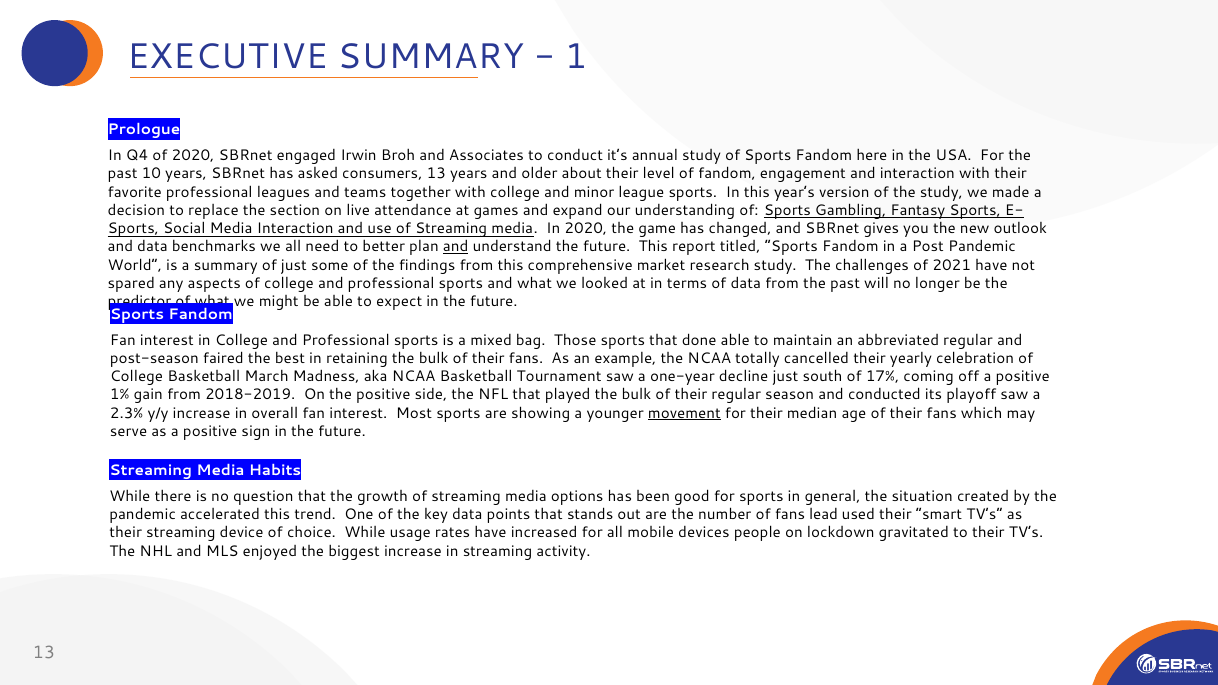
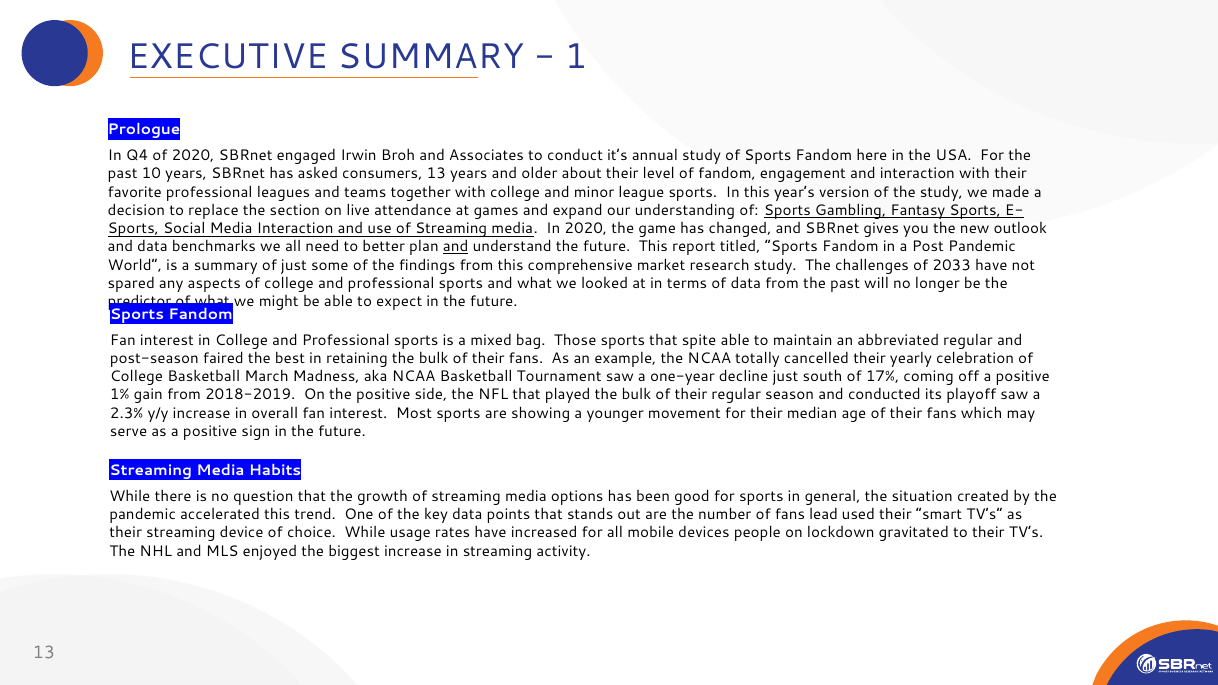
2021: 2021 -> 2033 (952, 265)
done: done -> spite (699, 340)
movement underline: present -> none (684, 413)
